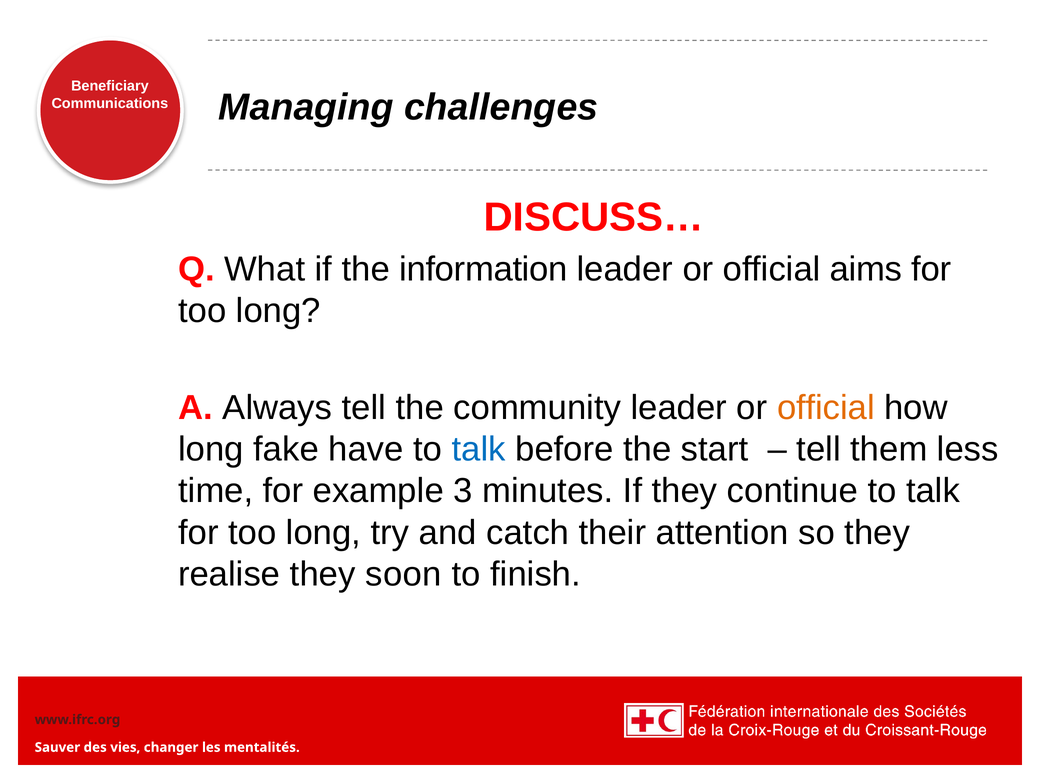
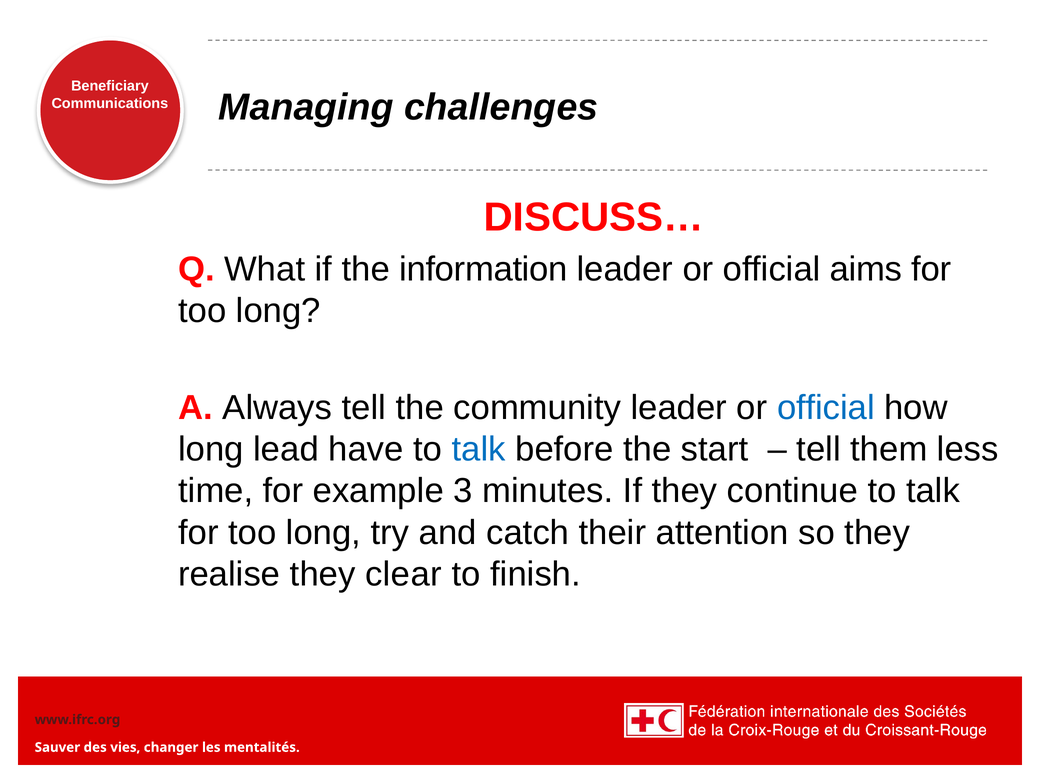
official colour: orange -> blue (826, 408)
fake: fake -> lead (286, 449)
soon: soon -> clear (403, 574)
